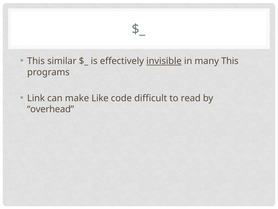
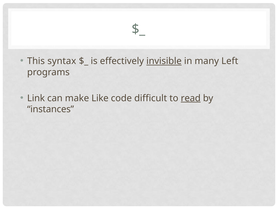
similar: similar -> syntax (62, 61)
many This: This -> Left (230, 61)
read underline: none -> present (191, 98)
overhead: overhead -> instances (51, 109)
